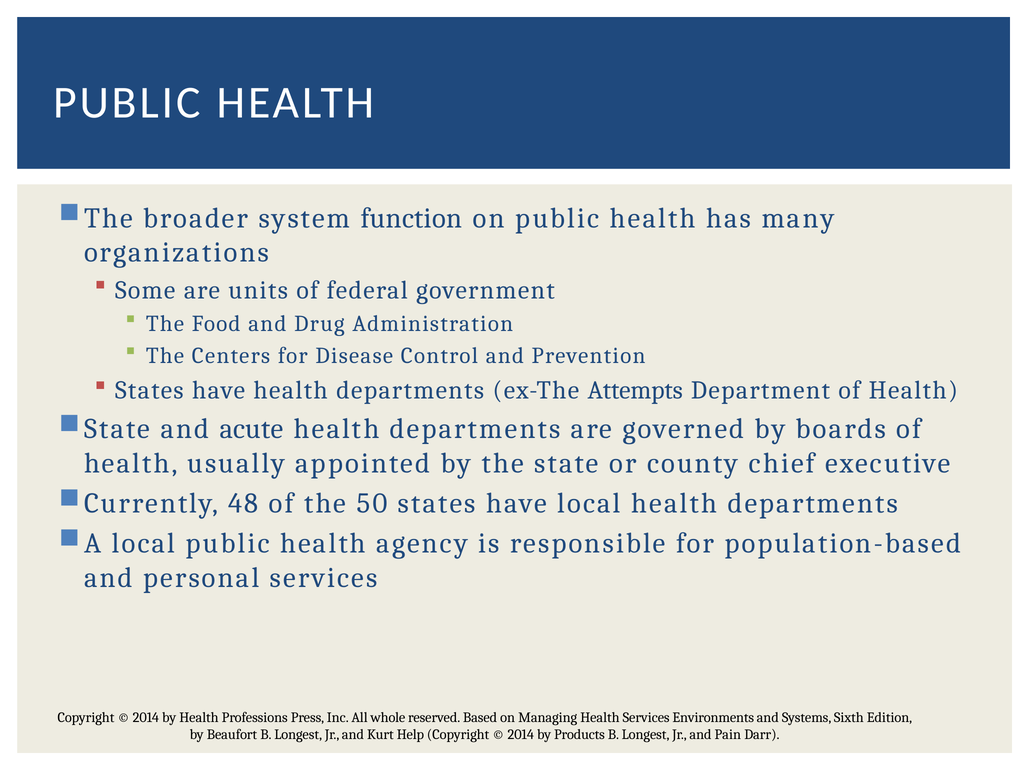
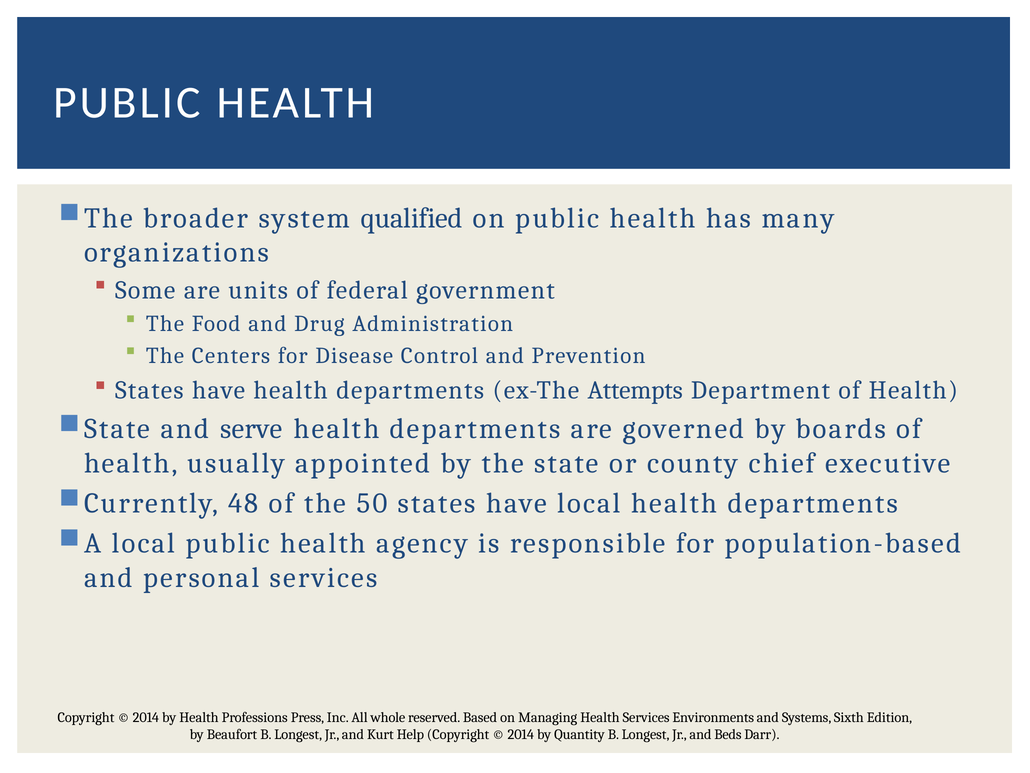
function: function -> qualified (412, 218)
acute: acute -> serve (251, 429)
Products: Products -> Quantity (579, 734)
Pain: Pain -> Beds (728, 734)
